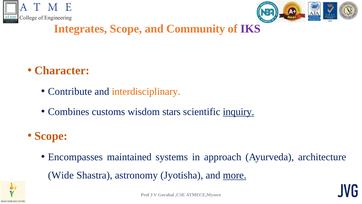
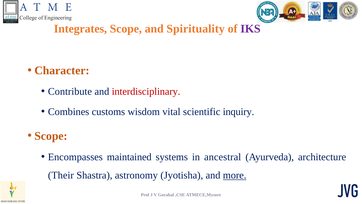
Community: Community -> Spirituality (196, 29)
interdisciplinary colour: orange -> red (146, 91)
stars: stars -> vital (171, 112)
inquiry underline: present -> none (239, 112)
approach: approach -> ancestral (223, 157)
Wide: Wide -> Their (61, 175)
